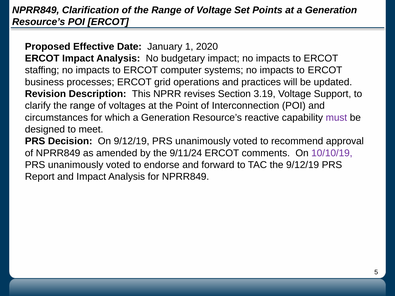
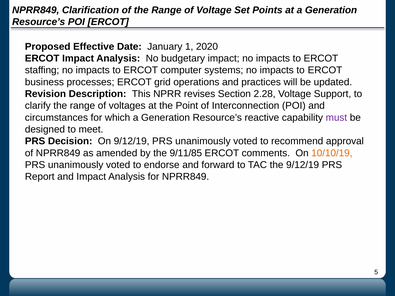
3.19: 3.19 -> 2.28 (265, 94)
9/11/24: 9/11/24 -> 9/11/85 (186, 153)
10/10/19 colour: purple -> orange (332, 153)
